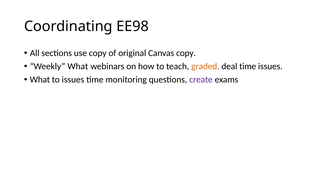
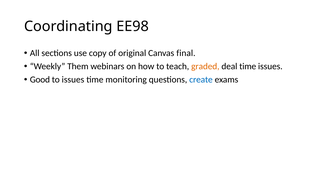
Canvas copy: copy -> final (186, 53)
Weekly What: What -> Them (78, 66)
What: What -> Good (40, 80)
create colour: purple -> blue (201, 80)
